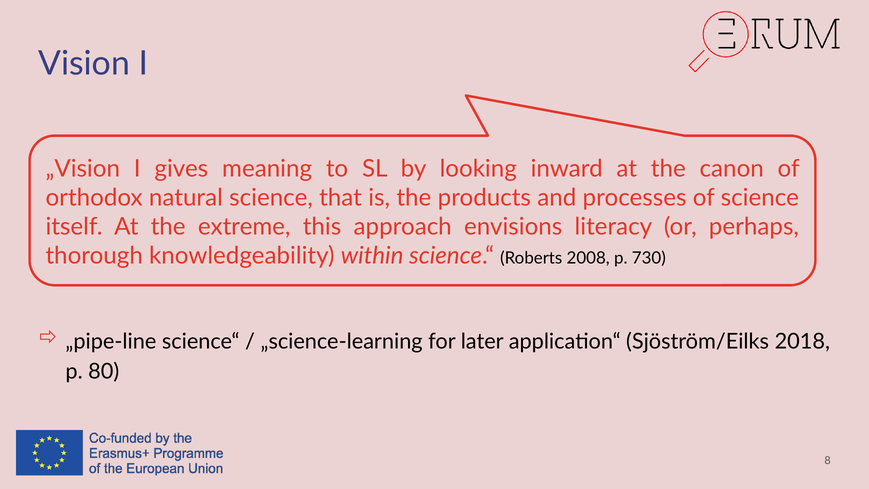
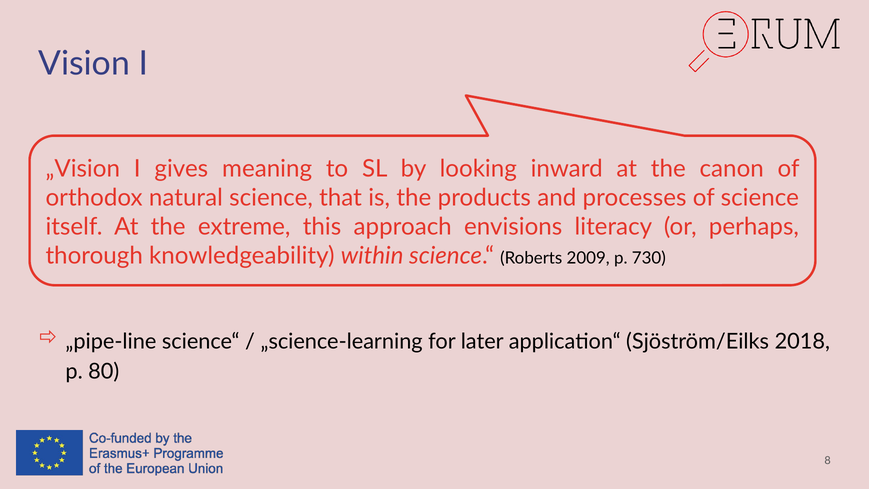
2008: 2008 -> 2009 (588, 258)
